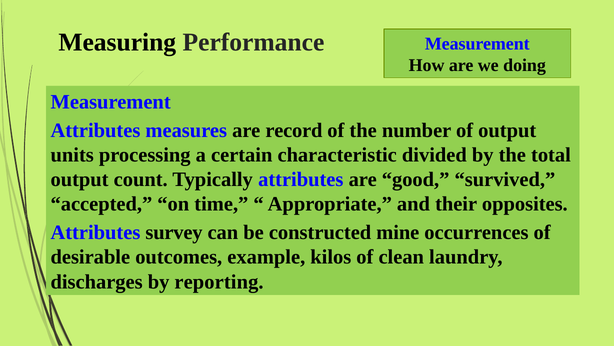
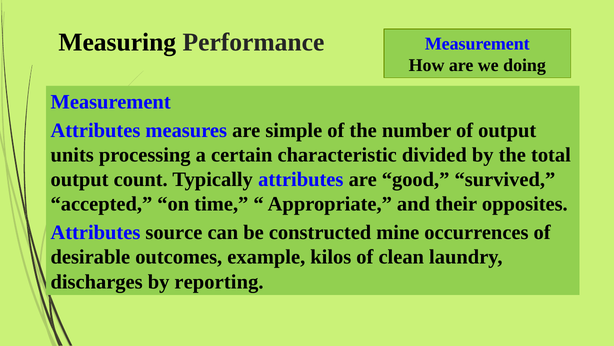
record: record -> simple (294, 130)
survey: survey -> source (174, 232)
